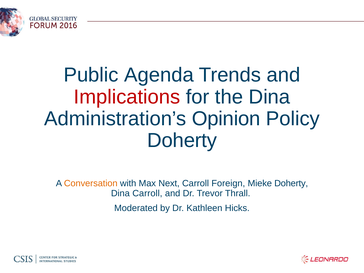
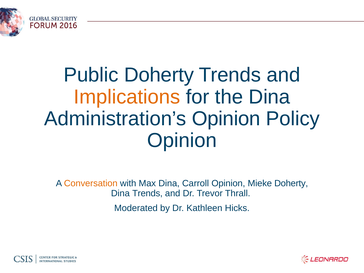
Public Agenda: Agenda -> Doherty (159, 75)
Implications colour: red -> orange (127, 97)
Doherty: Doherty -> Opinion (182, 141)
Max Next: Next -> Dina (169, 183)
Carroll Foreign: Foreign -> Opinion (228, 183)
Dina Carroll: Carroll -> Trends (147, 193)
